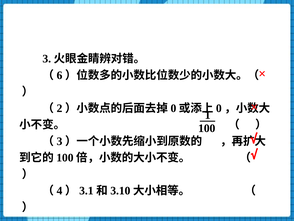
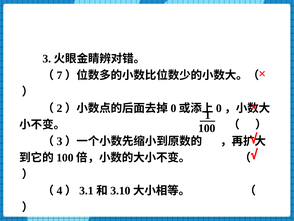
6: 6 -> 7 (60, 75)
